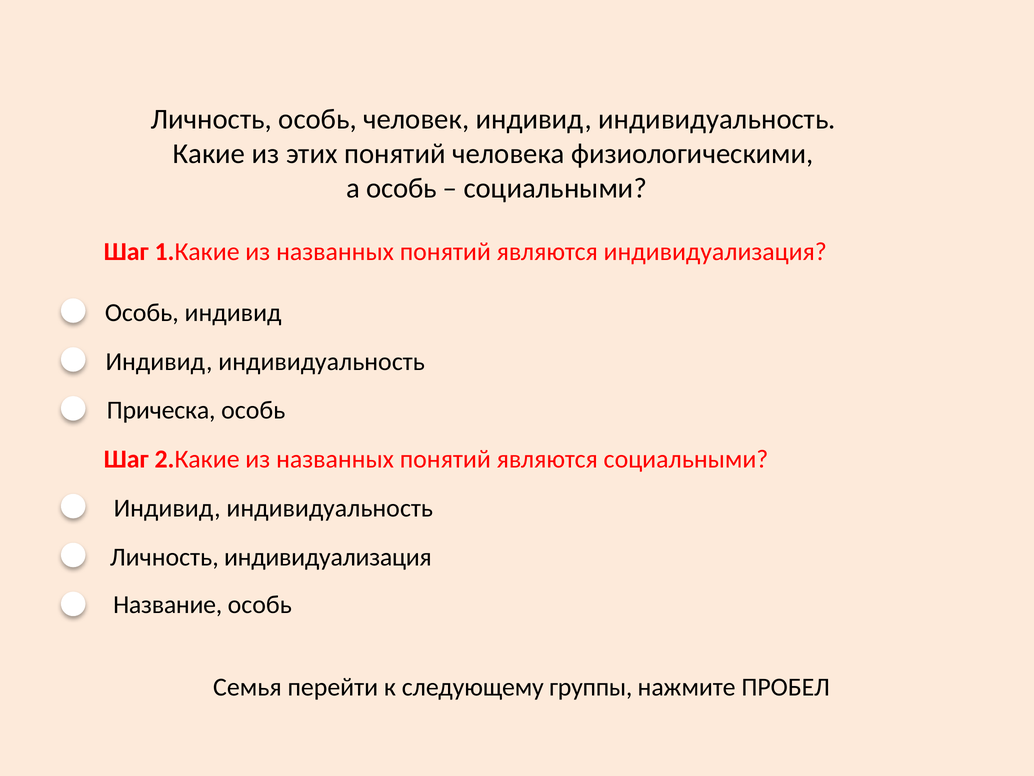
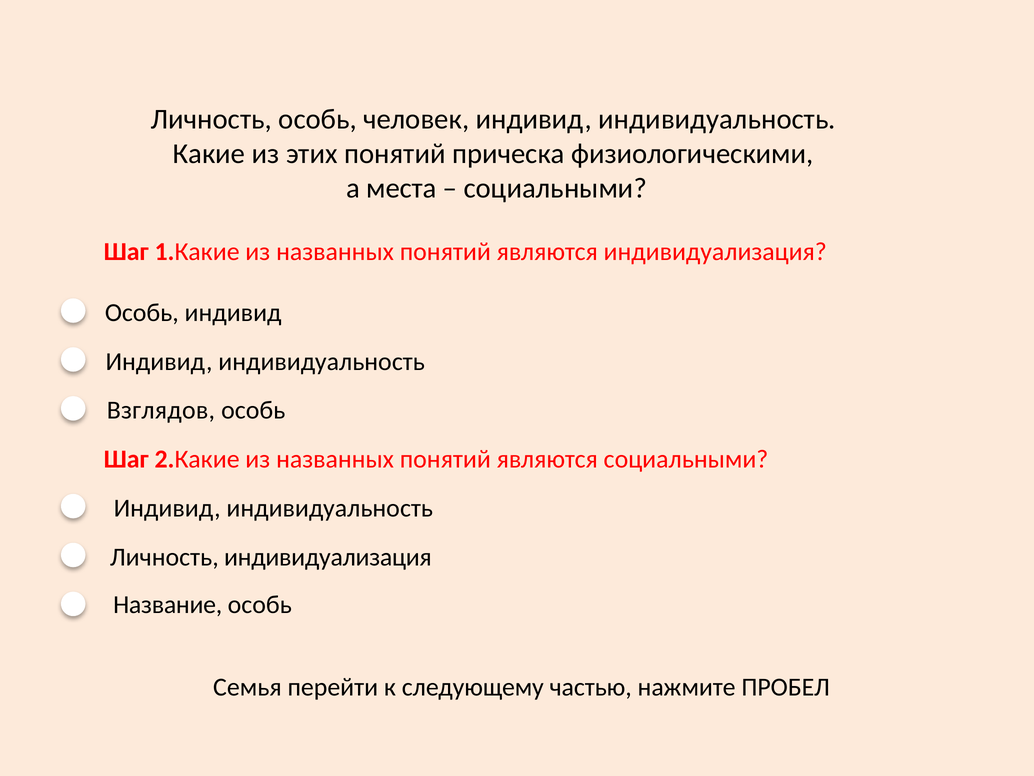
человека: человека -> прическа (508, 153)
а особь: особь -> места (401, 188)
Прическа: Прическа -> Взглядов (161, 410)
группы: группы -> частью (591, 687)
